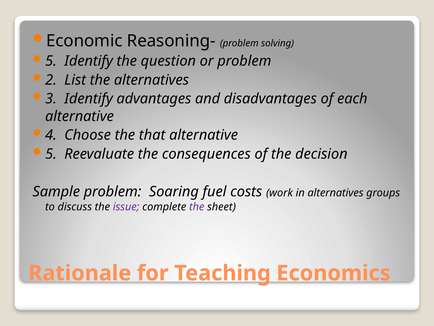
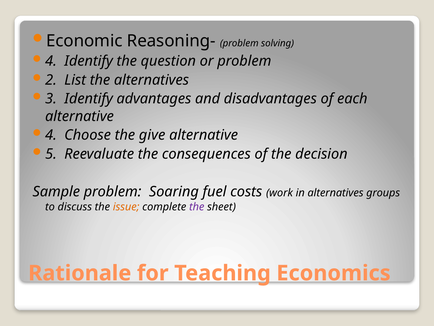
5: 5 -> 4 (51, 61)
that: that -> give (152, 135)
issue colour: purple -> orange (126, 206)
